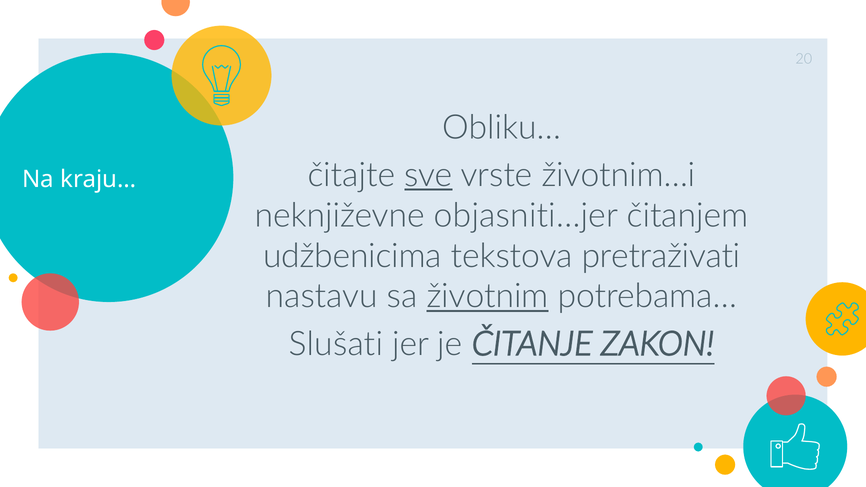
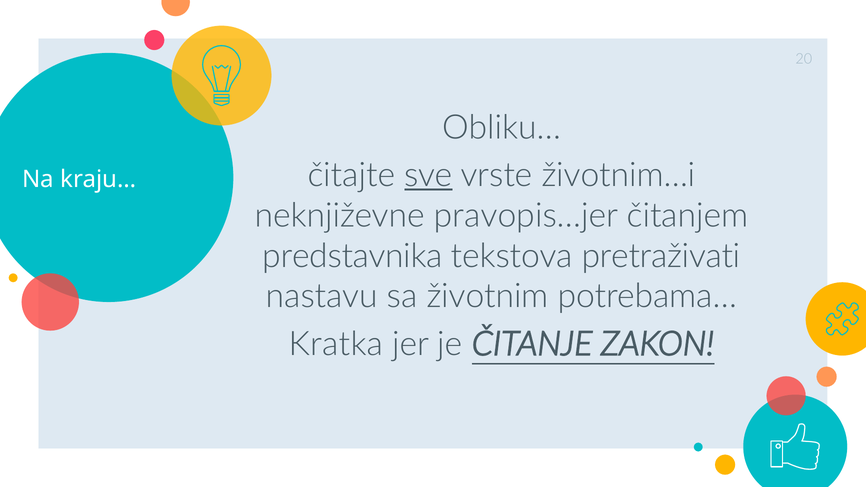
objasniti…jer: objasniti…jer -> pravopis…jer (526, 216)
udžbenicima: udžbenicima -> predstavnika (352, 256)
životnim underline: present -> none (488, 296)
Slušati: Slušati -> Kratka (336, 344)
